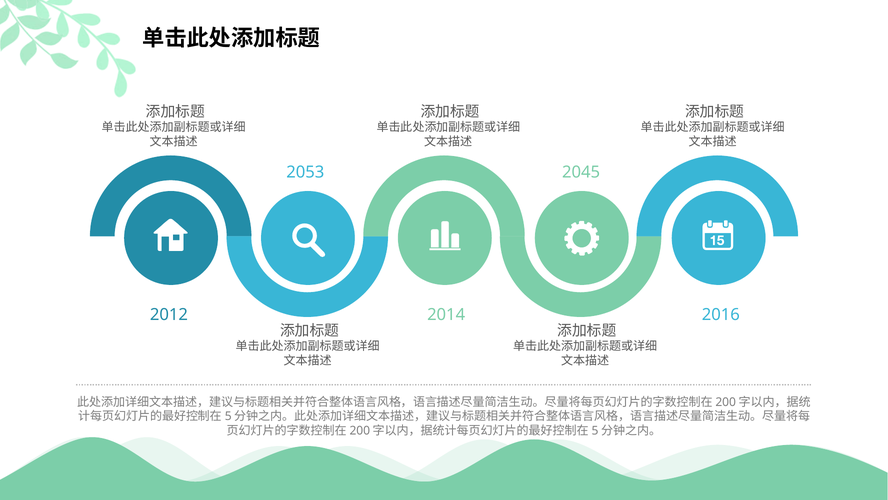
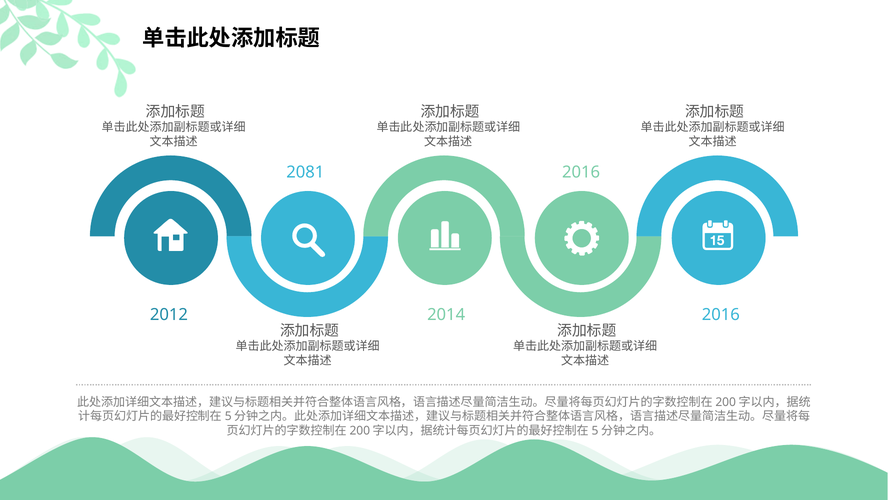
2053: 2053 -> 2081 (305, 172)
2045: 2045 -> 2016 (581, 172)
